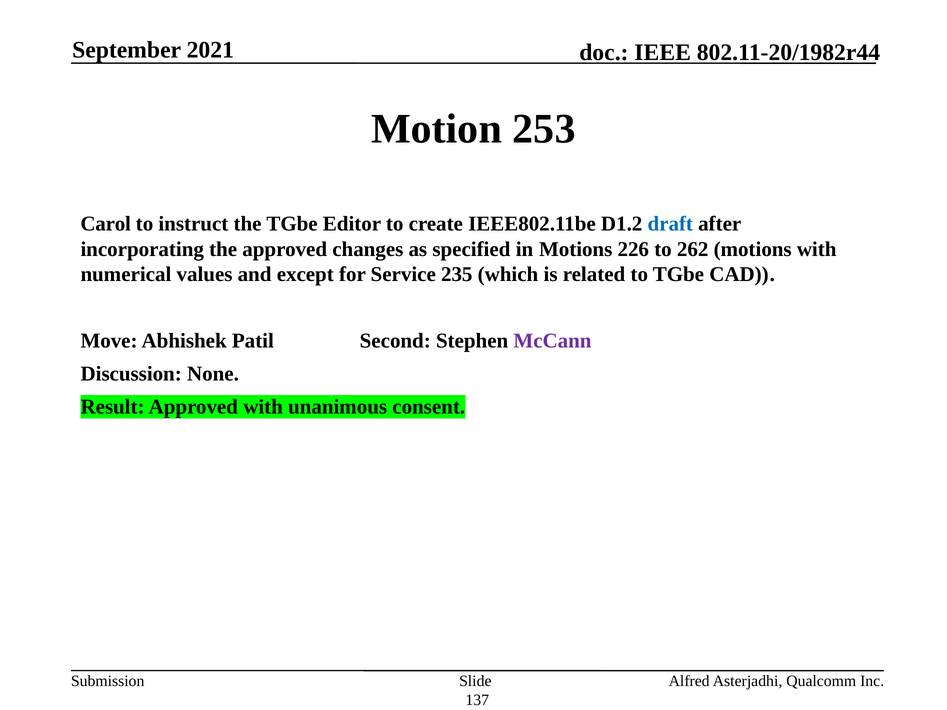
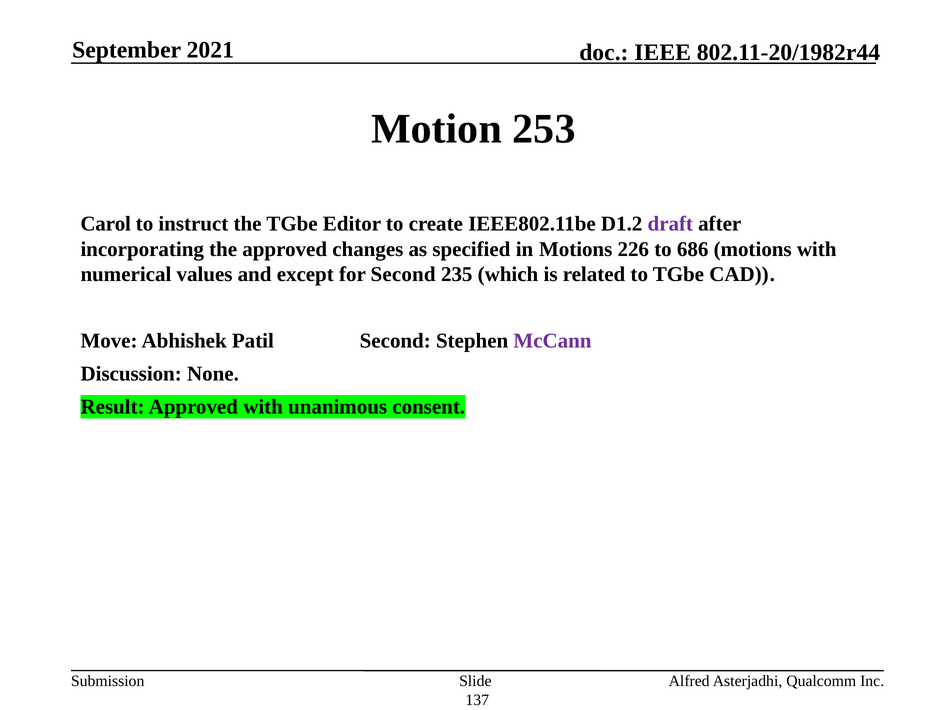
draft colour: blue -> purple (670, 224)
262: 262 -> 686 (693, 249)
for Service: Service -> Second (403, 275)
